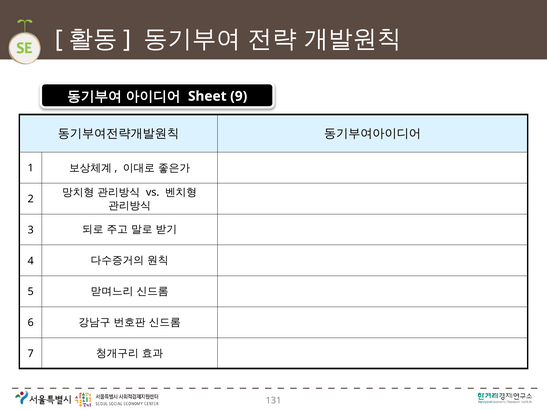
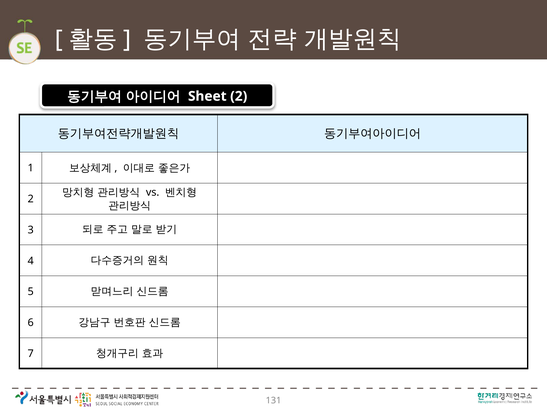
Sheet 9: 9 -> 2 (239, 96)
